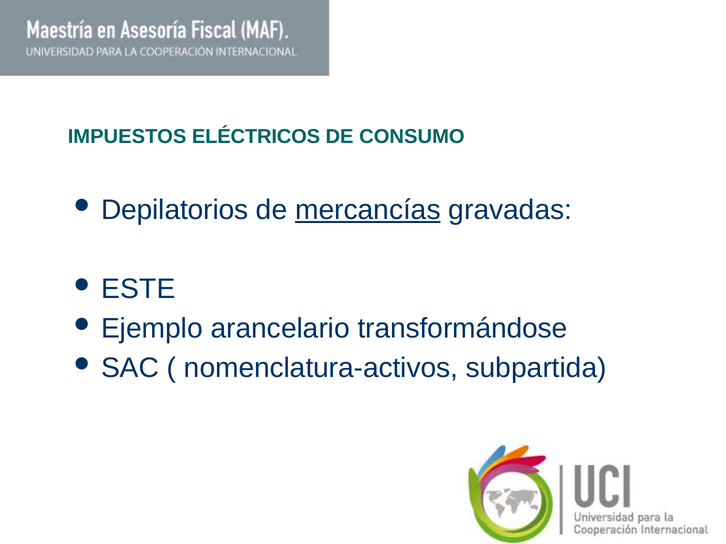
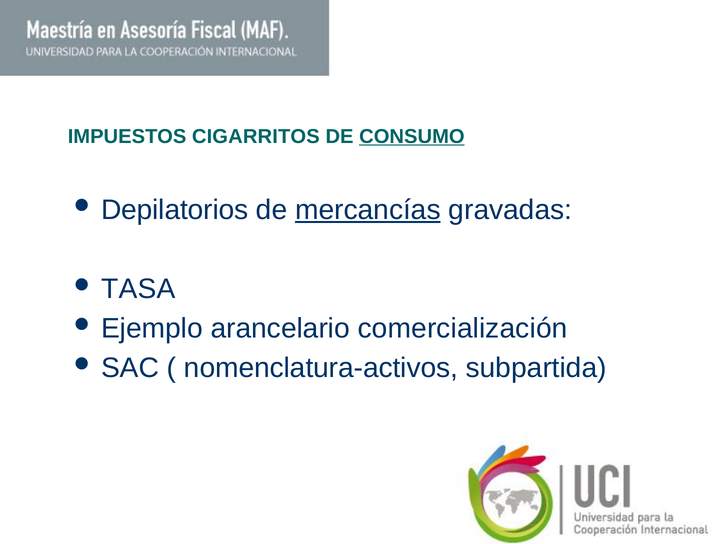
ELÉCTRICOS: ELÉCTRICOS -> CIGARRITOS (256, 137)
CONSUMO underline: none -> present (412, 137)
ESTE: ESTE -> TASA (138, 289)
transformándose: transformándose -> comercialización (463, 329)
